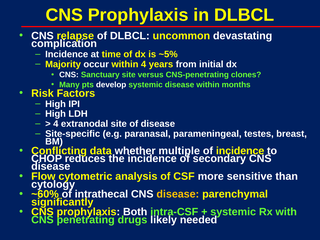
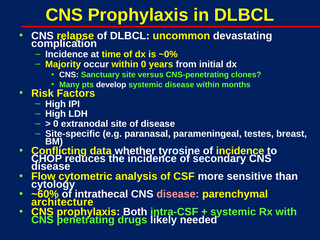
~5%: ~5% -> ~0% (168, 54)
within 4: 4 -> 0 (144, 64)
4: 4 -> 0 (56, 124)
multiple: multiple -> tyrosine (179, 151)
disease colour: yellow -> pink (178, 194)
significantly: significantly -> architecture (62, 202)
